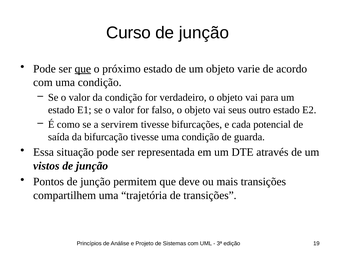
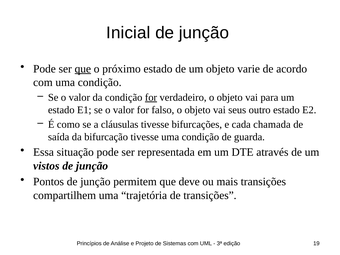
Curso: Curso -> Inicial (128, 33)
for underline: none -> present (151, 97)
servirem: servirem -> cláusulas (120, 124)
potencial: potencial -> chamada (272, 124)
